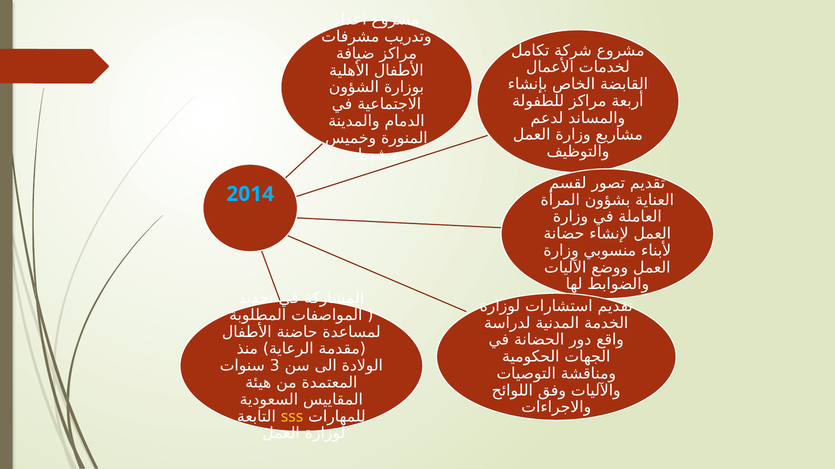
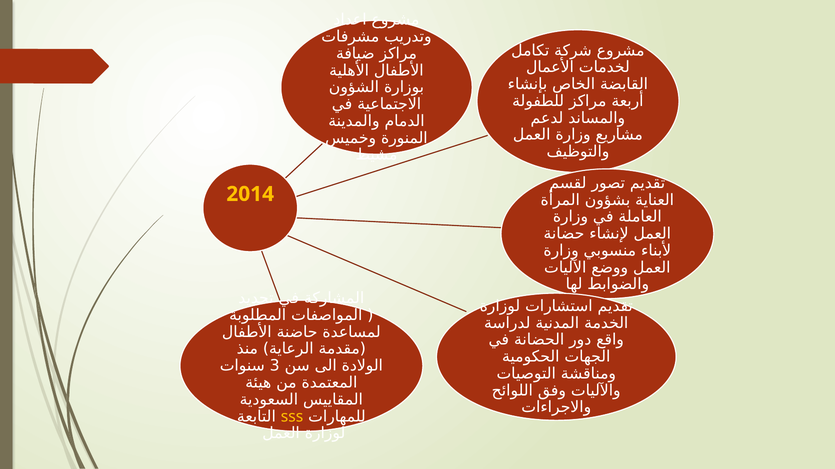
2014 colour: light blue -> yellow (250, 194)
